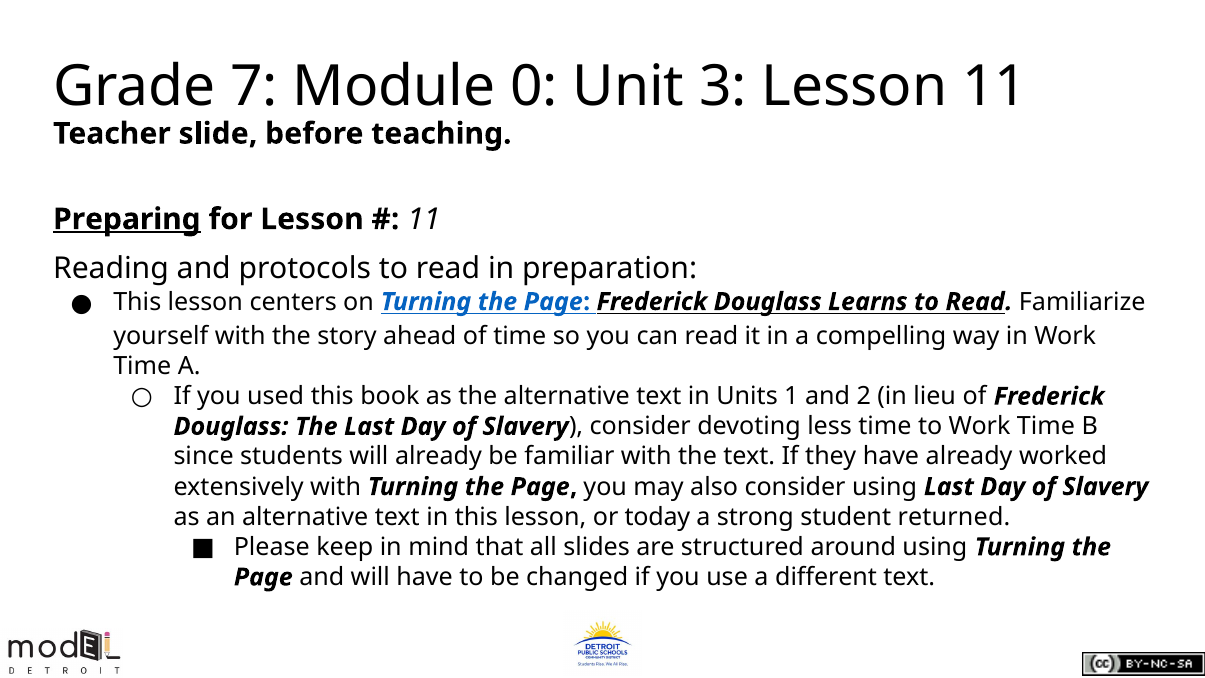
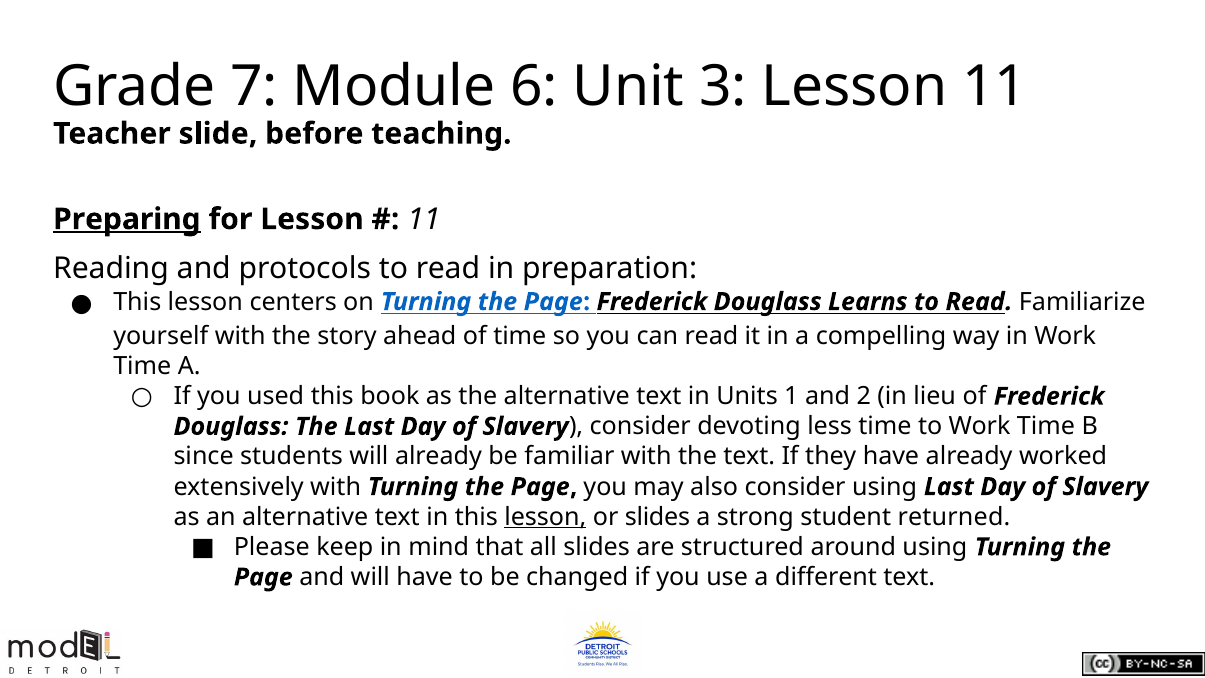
0: 0 -> 6 (534, 86)
lesson underline: none -> present (545, 517)
or today: today -> slides (657, 517)
